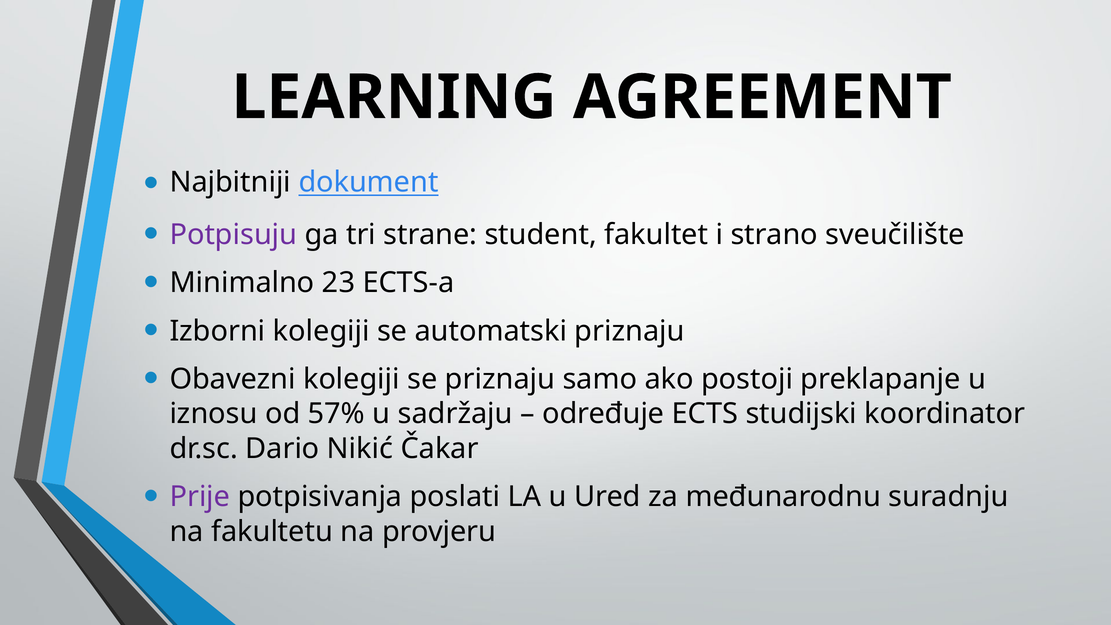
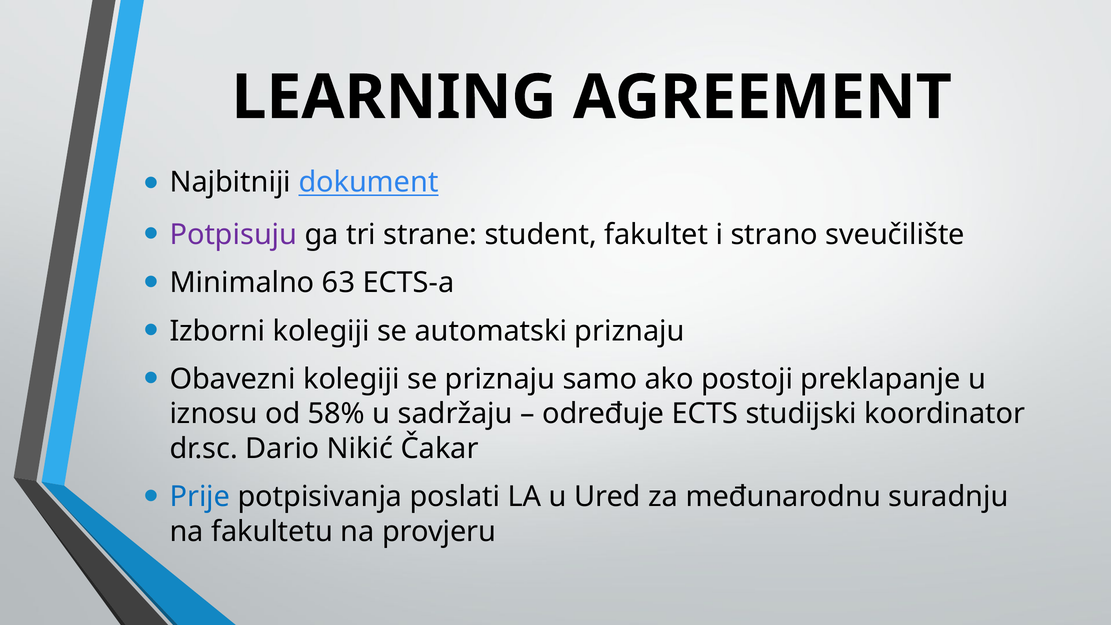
23: 23 -> 63 (339, 283)
57%: 57% -> 58% (336, 414)
Prije colour: purple -> blue (200, 497)
